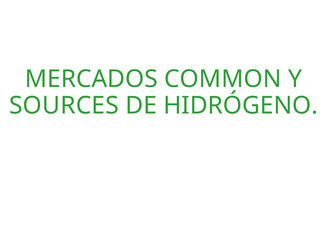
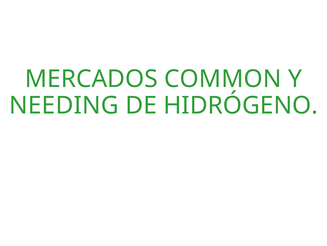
SOURCES: SOURCES -> NEEDING (64, 105)
